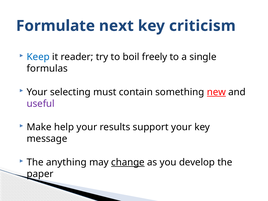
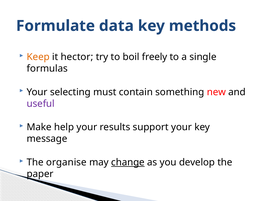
next: next -> data (116, 26)
criticism: criticism -> methods (202, 26)
Keep colour: blue -> orange (38, 57)
reader: reader -> hector (77, 57)
new underline: present -> none (216, 92)
anything: anything -> organise (66, 162)
